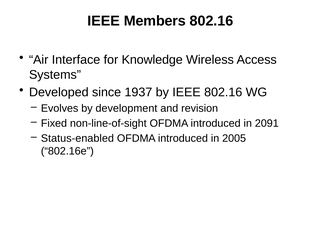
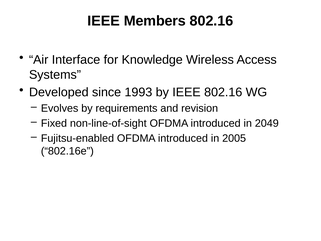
1937: 1937 -> 1993 (138, 92)
development: development -> requirements (127, 108)
2091: 2091 -> 2049 (267, 123)
Status-enabled: Status-enabled -> Fujitsu-enabled (77, 138)
